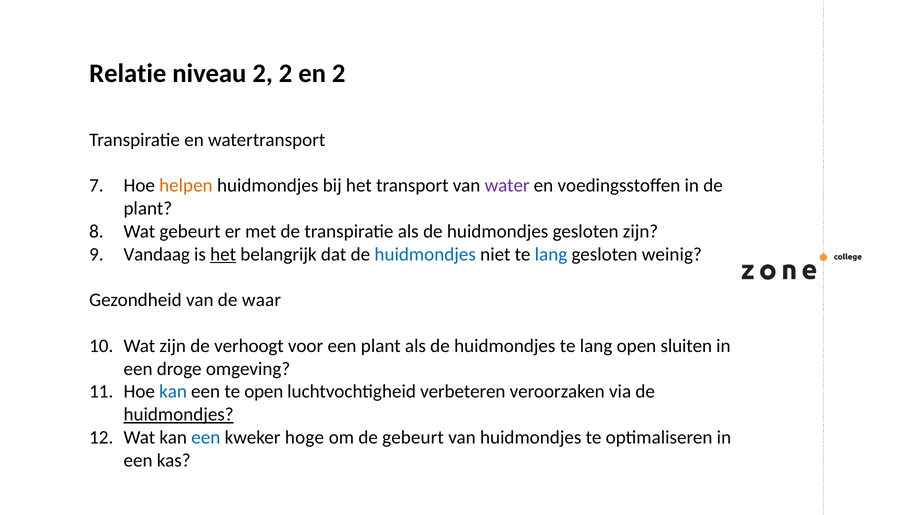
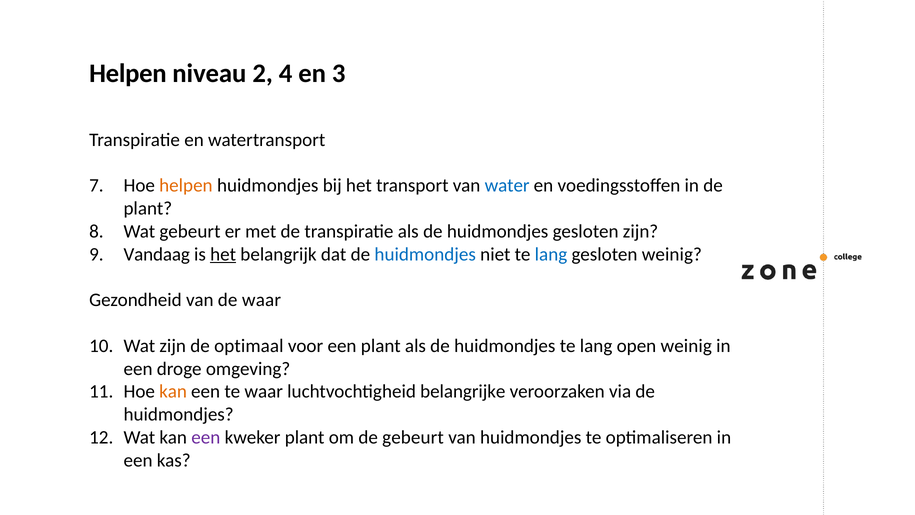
Relatie: Relatie -> Helpen (128, 73)
2 2: 2 -> 4 (286, 73)
en 2: 2 -> 3 (339, 73)
water colour: purple -> blue (507, 185)
verhoogt: verhoogt -> optimaal (249, 346)
open sluiten: sluiten -> weinig (686, 346)
kan colour: blue -> orange (173, 391)
te open: open -> waar (264, 391)
verbeteren: verbeteren -> belangrijke (463, 391)
huidmondjes underline: present -> none (179, 414)
een colour: blue -> purple (206, 437)
kweker hoge: hoge -> plant (305, 437)
